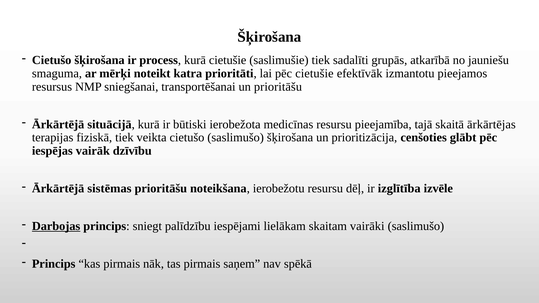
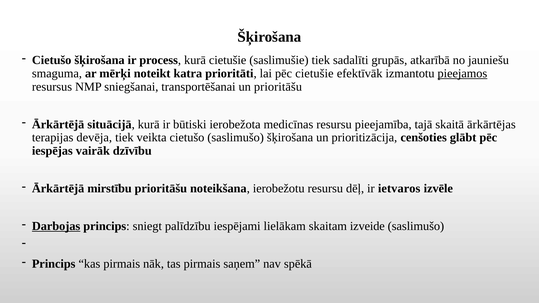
pieejamos underline: none -> present (462, 73)
fiziskā: fiziskā -> devēja (94, 138)
sistēmas: sistēmas -> mirstību (110, 189)
izglītība: izglītība -> ietvaros (399, 189)
vairāki: vairāki -> izveide (367, 226)
